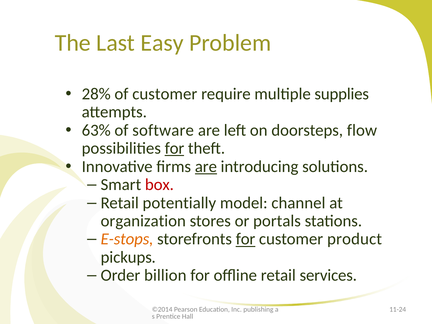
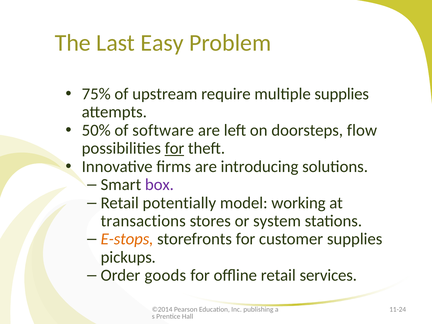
28%: 28% -> 75% (96, 94)
of customer: customer -> upstream (165, 94)
63%: 63% -> 50% (96, 130)
are underline: present -> none (206, 167)
box colour: red -> purple (159, 185)
channel: channel -> working (299, 203)
organization: organization -> transactions (143, 221)
portals: portals -> system (277, 221)
for underline: present -> none (246, 239)
customer product: product -> supplies (355, 239)
billion: billion -> goods (165, 275)
